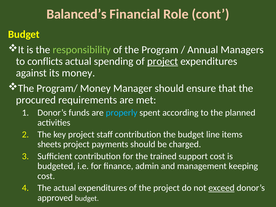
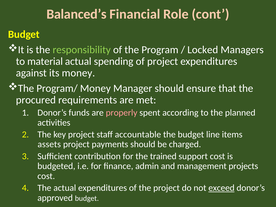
Annual: Annual -> Locked (203, 50)
conflicts: conflicts -> material (45, 61)
project underline: present -> none (163, 61)
properly colour: light blue -> pink (122, 113)
staff contribution: contribution -> accountable (138, 134)
sheets: sheets -> assets (49, 144)
keeping: keeping -> projects (243, 166)
